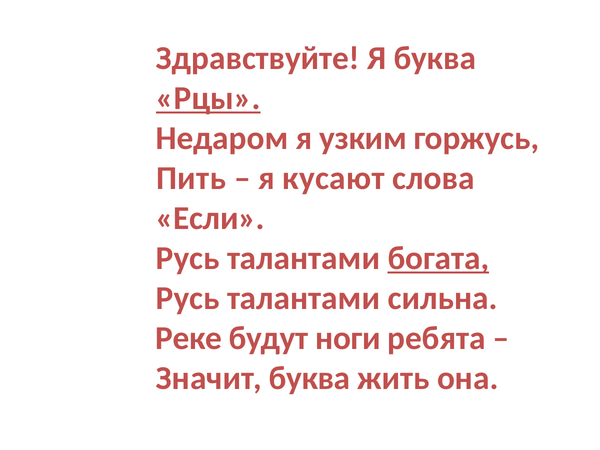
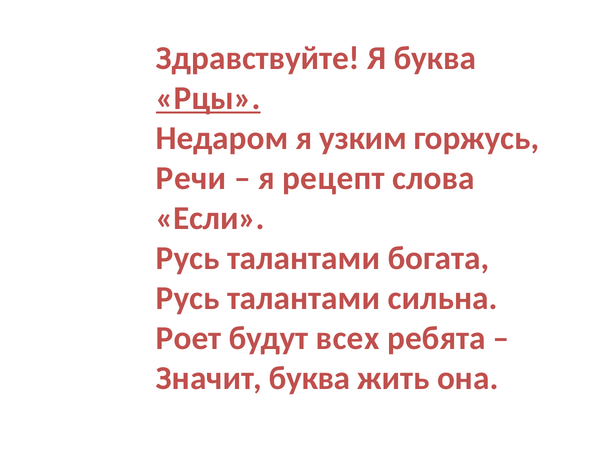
Пить: Пить -> Речи (191, 178)
кусают: кусают -> рецепт (333, 178)
богата underline: present -> none (438, 258)
Реке: Реке -> Роет (189, 338)
ноги: ноги -> всех (348, 338)
